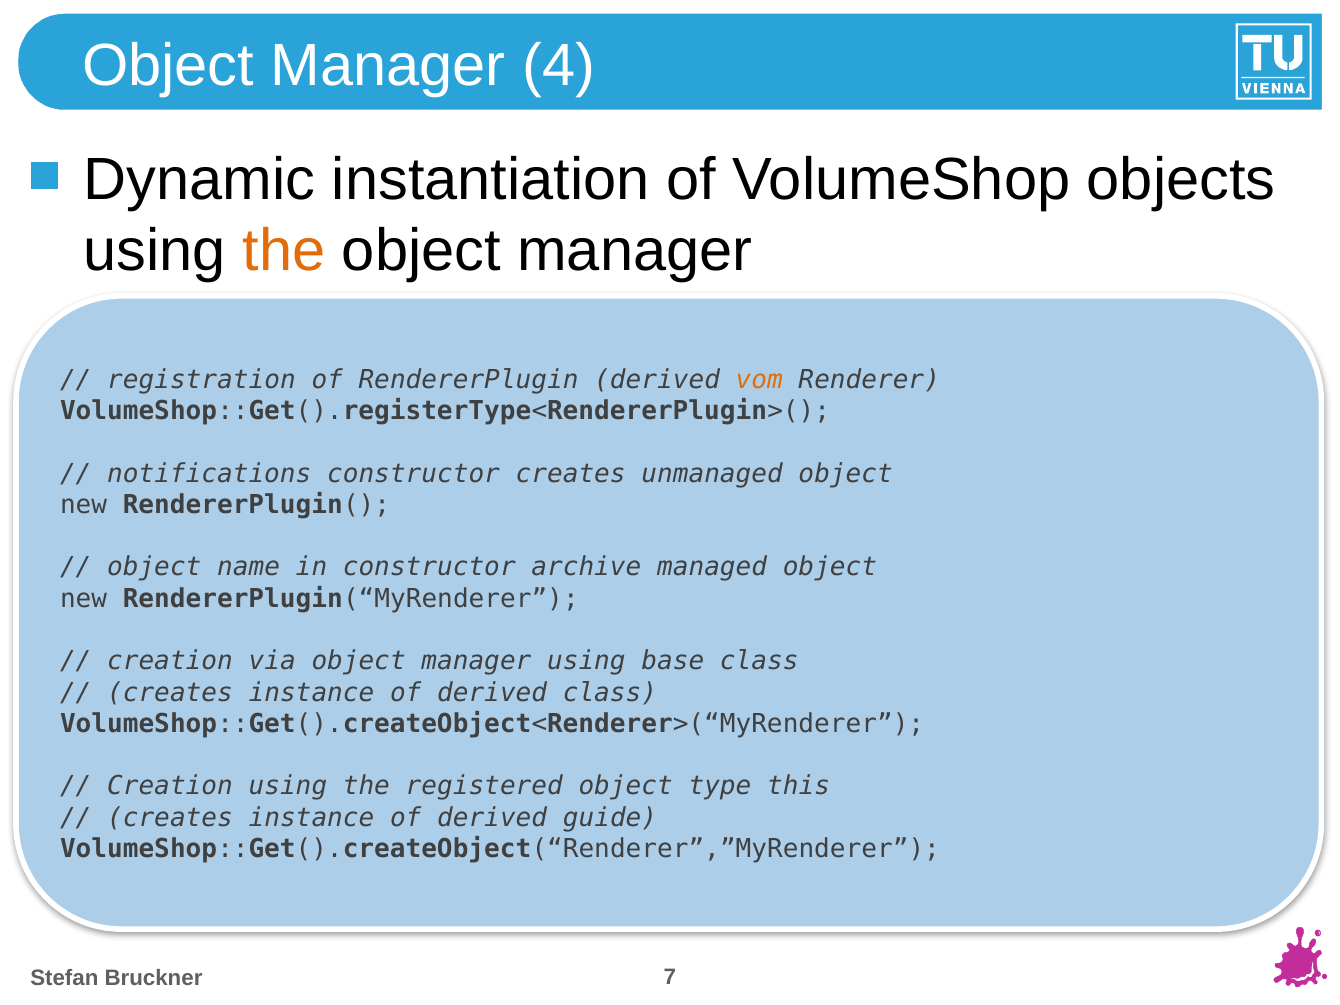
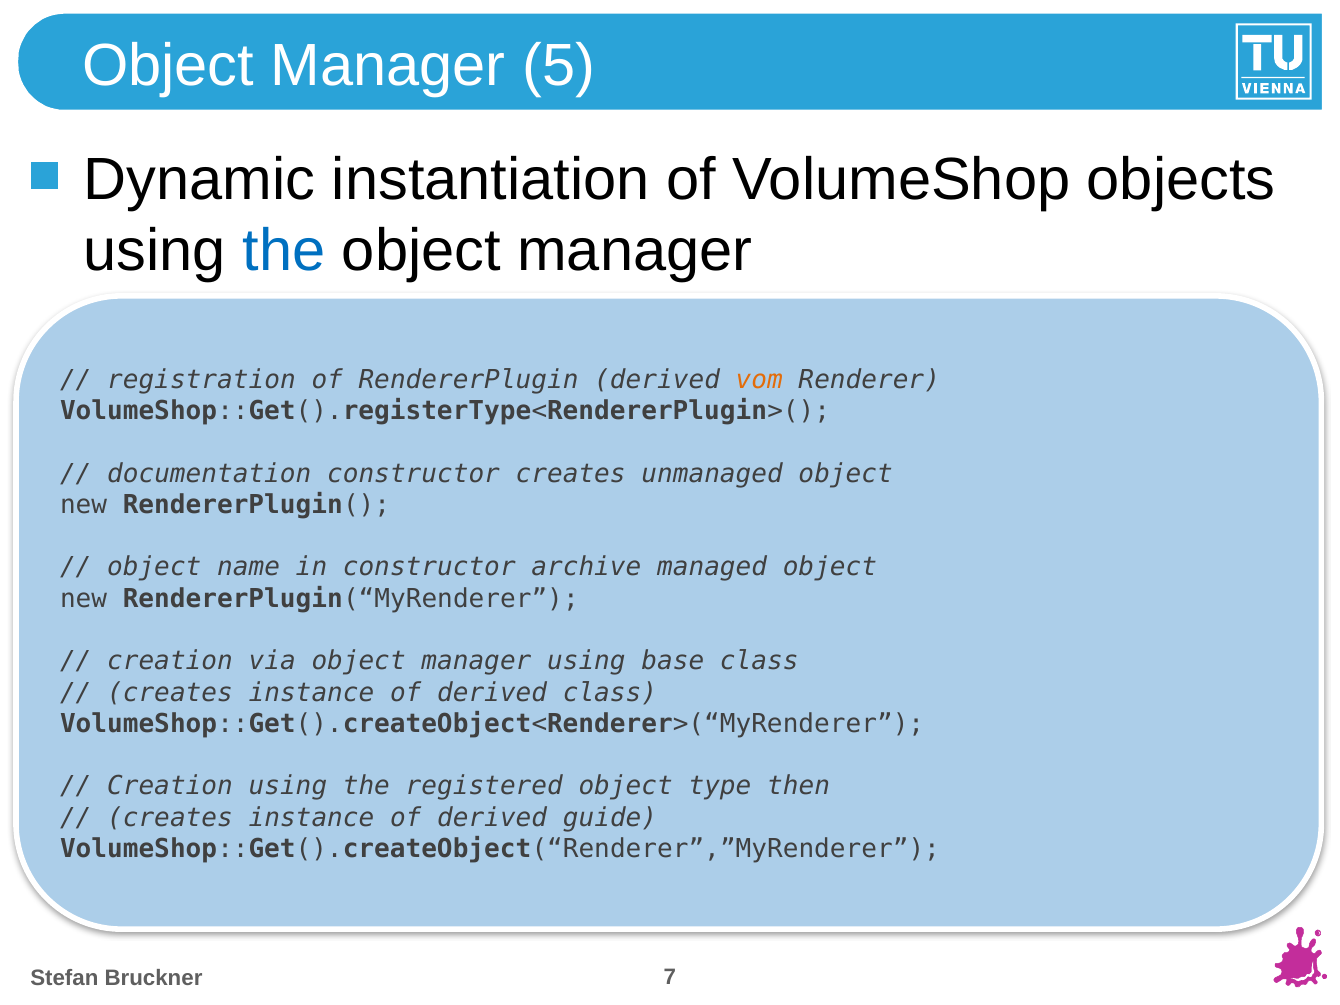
4: 4 -> 5 (559, 66)
the colour: orange -> blue (284, 251)
notifications: notifications -> documentation (209, 474)
this: this -> then (798, 786)
